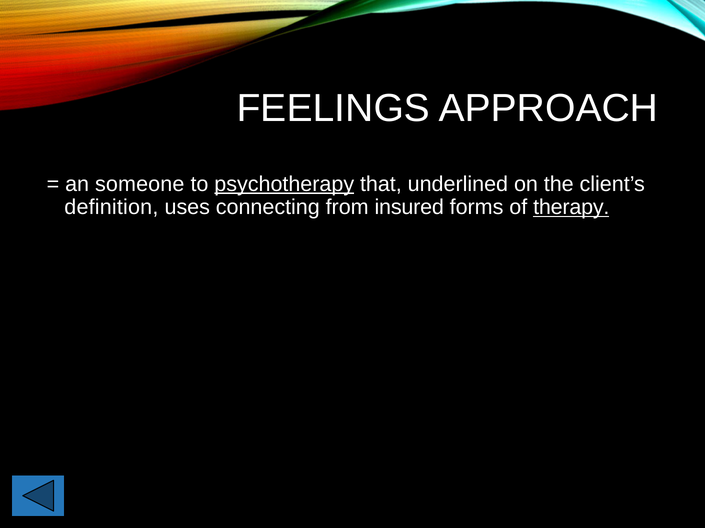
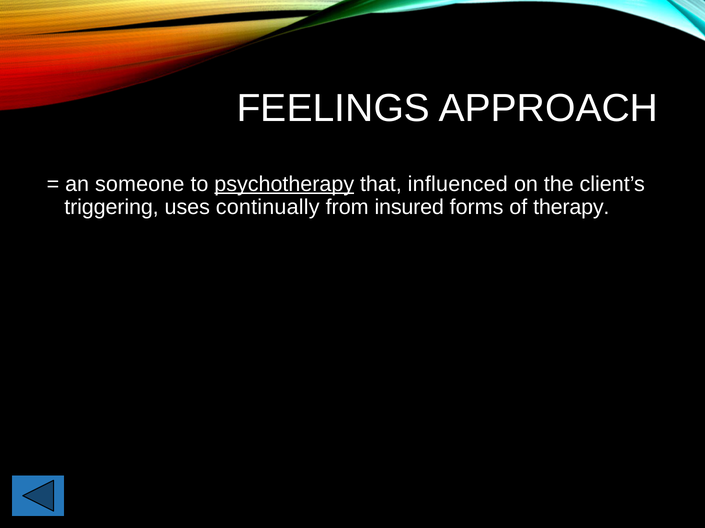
underlined: underlined -> influenced (458, 184)
definition: definition -> triggering (112, 207)
connecting: connecting -> continually (268, 207)
therapy underline: present -> none (571, 207)
